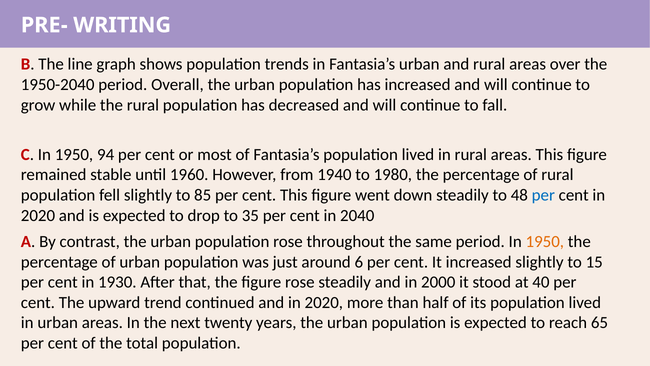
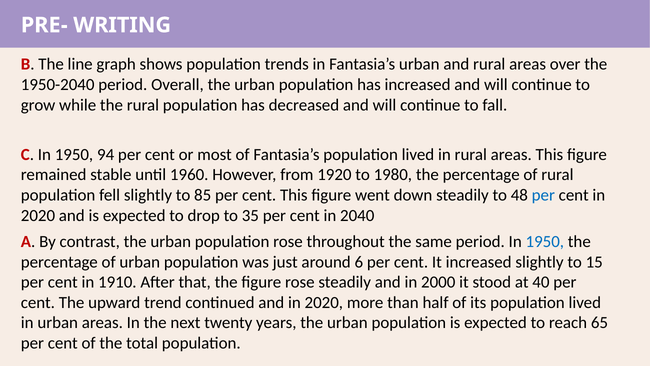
1940: 1940 -> 1920 (334, 175)
1950 colour: orange -> blue (545, 241)
1930: 1930 -> 1910 (117, 282)
